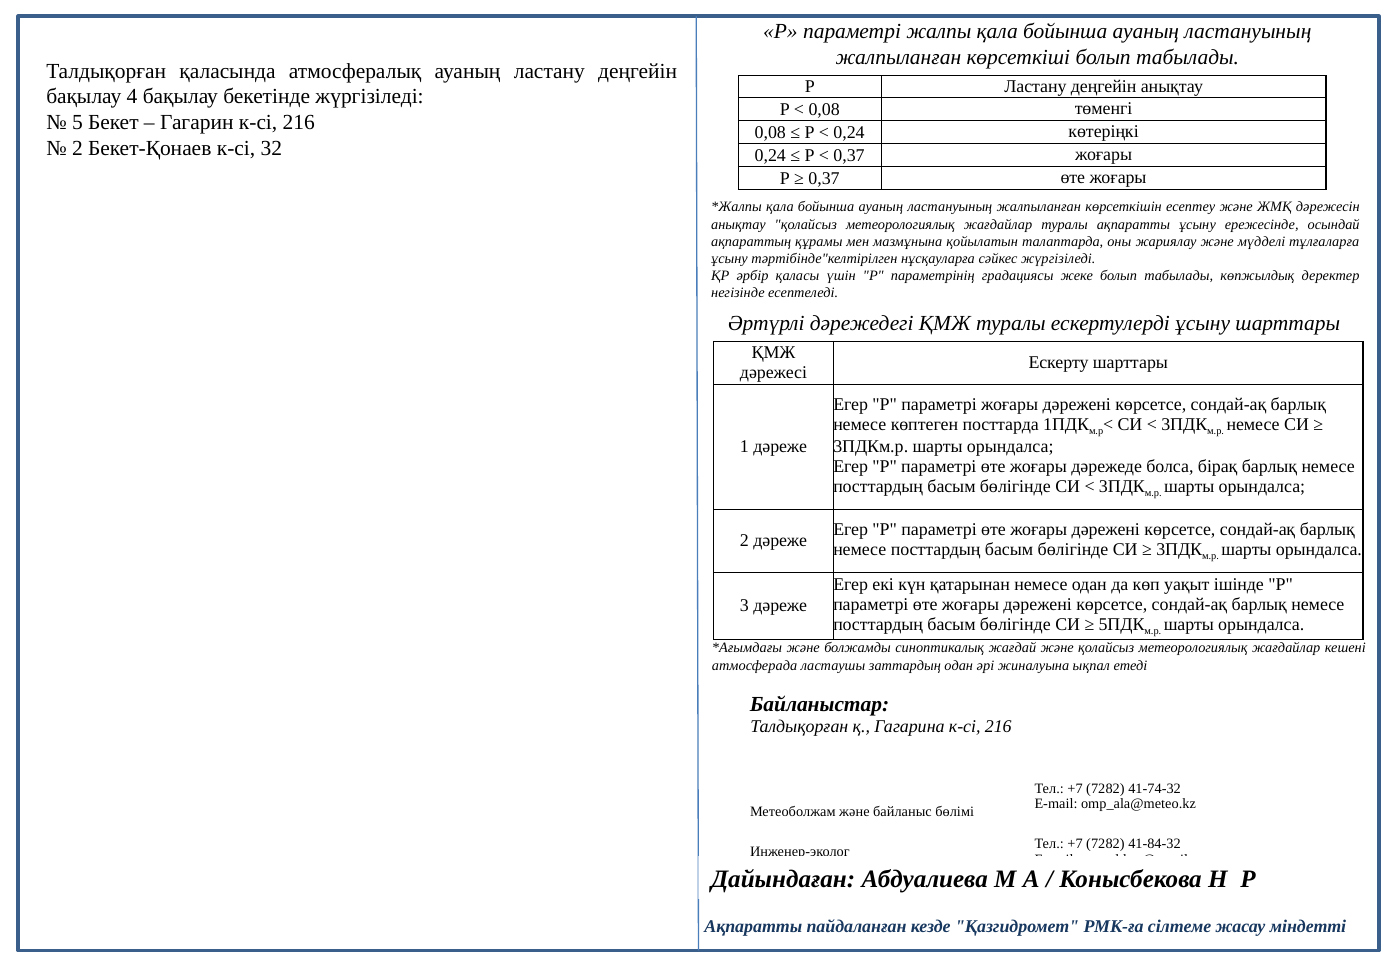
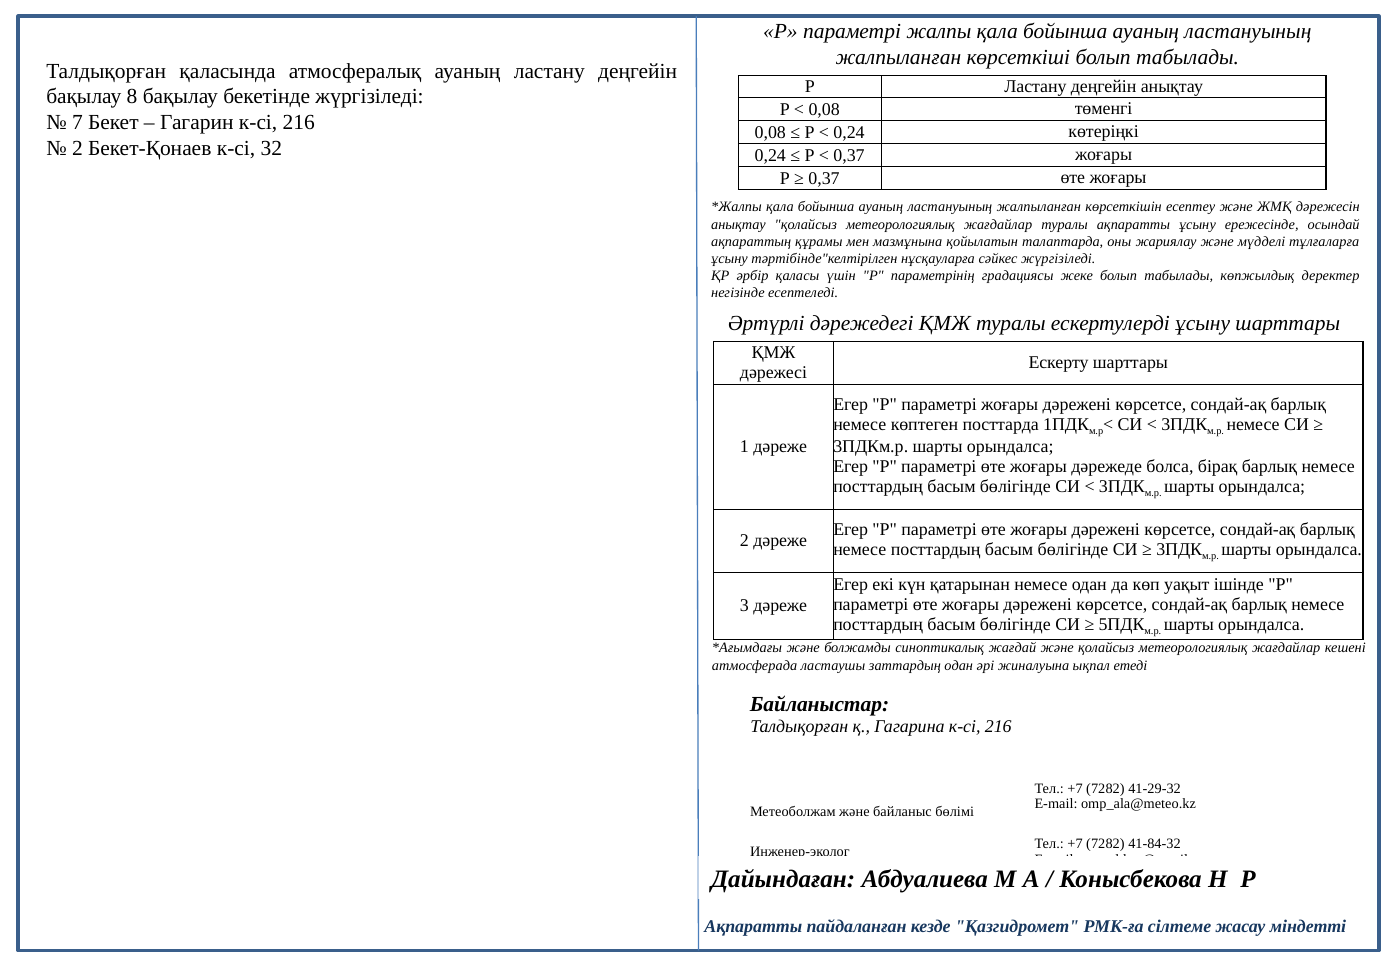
4: 4 -> 8 (132, 97)
5: 5 -> 7 (77, 123)
41-74-32: 41-74-32 -> 41-29-32 (1155, 788)
